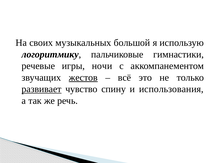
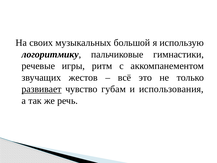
ночи: ночи -> ритм (102, 66)
жестов underline: present -> none (83, 77)
спину: спину -> губам (114, 89)
